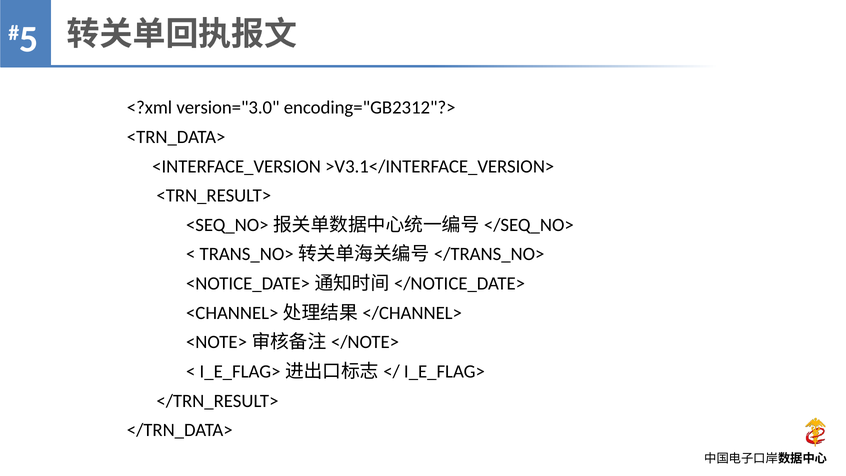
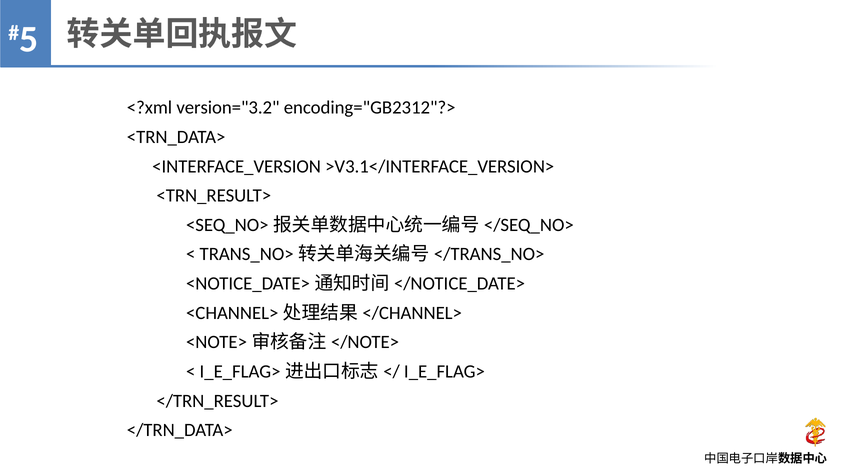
version="3.0: version="3.0 -> version="3.2 (228, 108)
